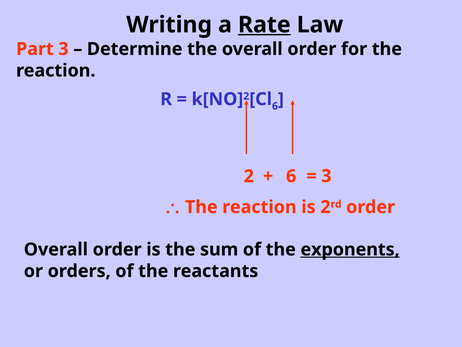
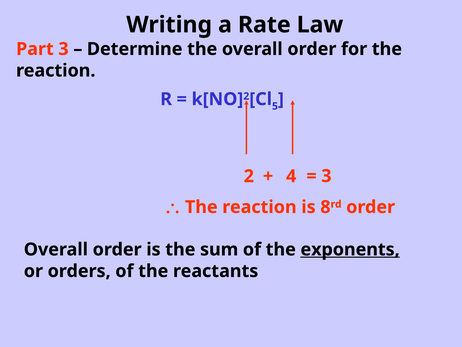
Rate underline: present -> none (264, 25)
6: 6 -> 5 (275, 106)
6: 6 -> 4 (291, 176)
is 2: 2 -> 8 (325, 207)
